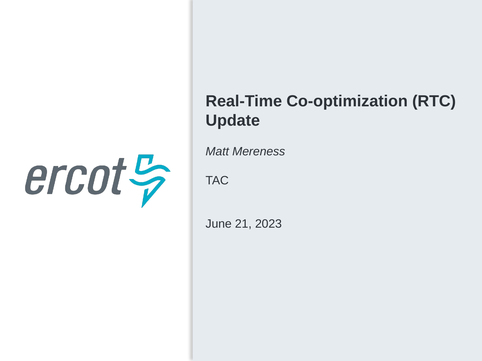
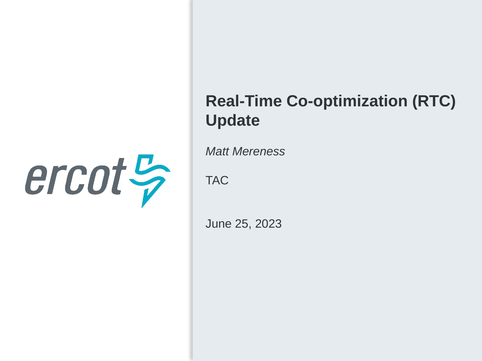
21: 21 -> 25 (243, 224)
